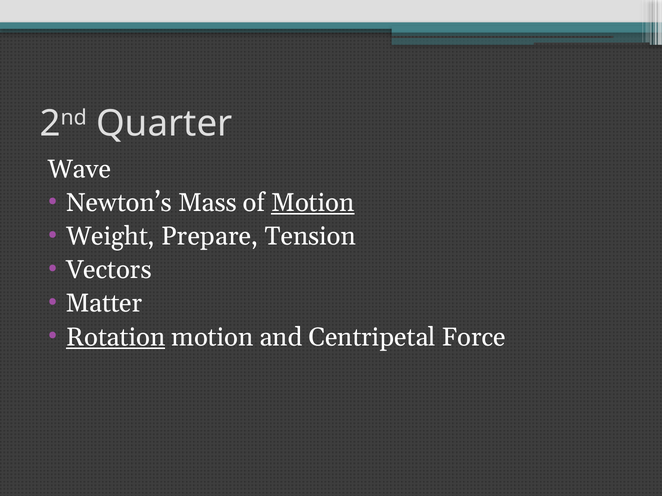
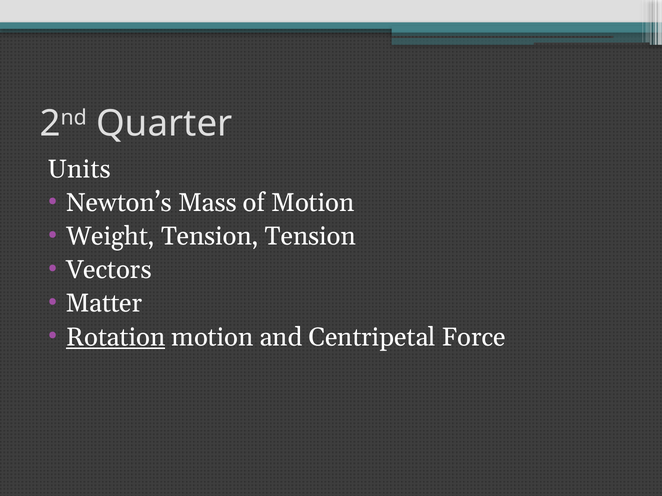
Wave: Wave -> Units (79, 169)
Motion underline: present -> none (313, 203)
Weight Prepare: Prepare -> Tension (210, 237)
